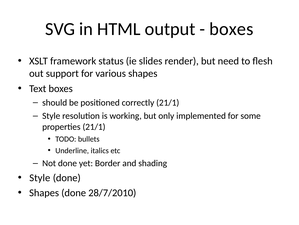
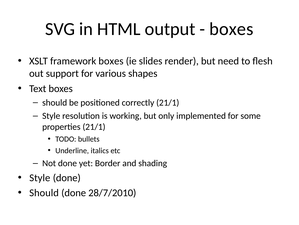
framework status: status -> boxes (111, 61)
Shapes: Shapes -> Should (44, 192)
